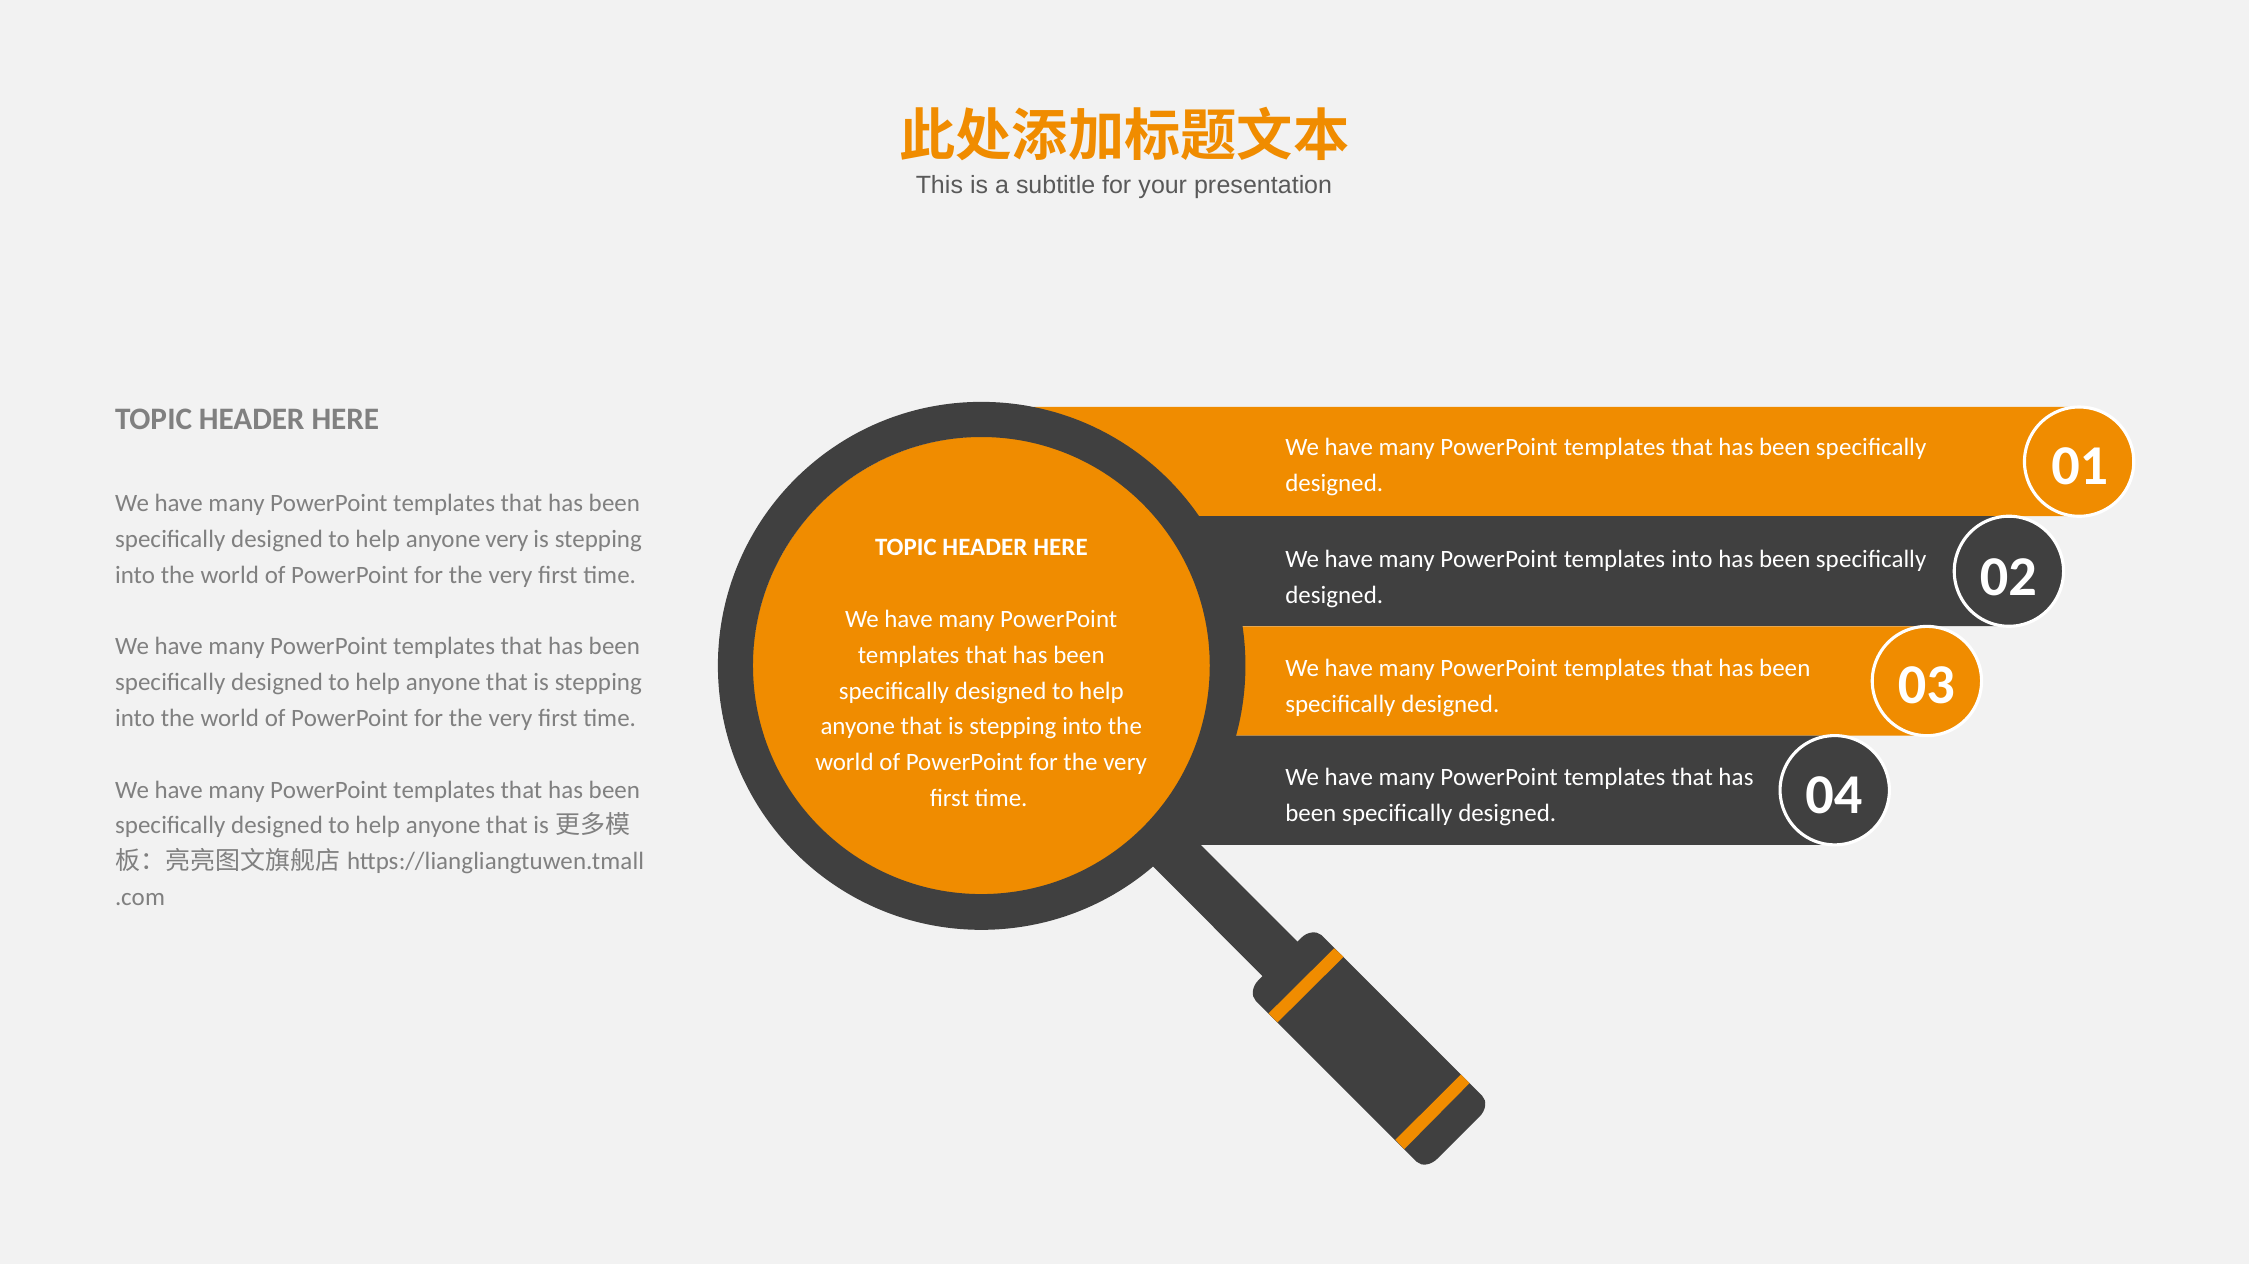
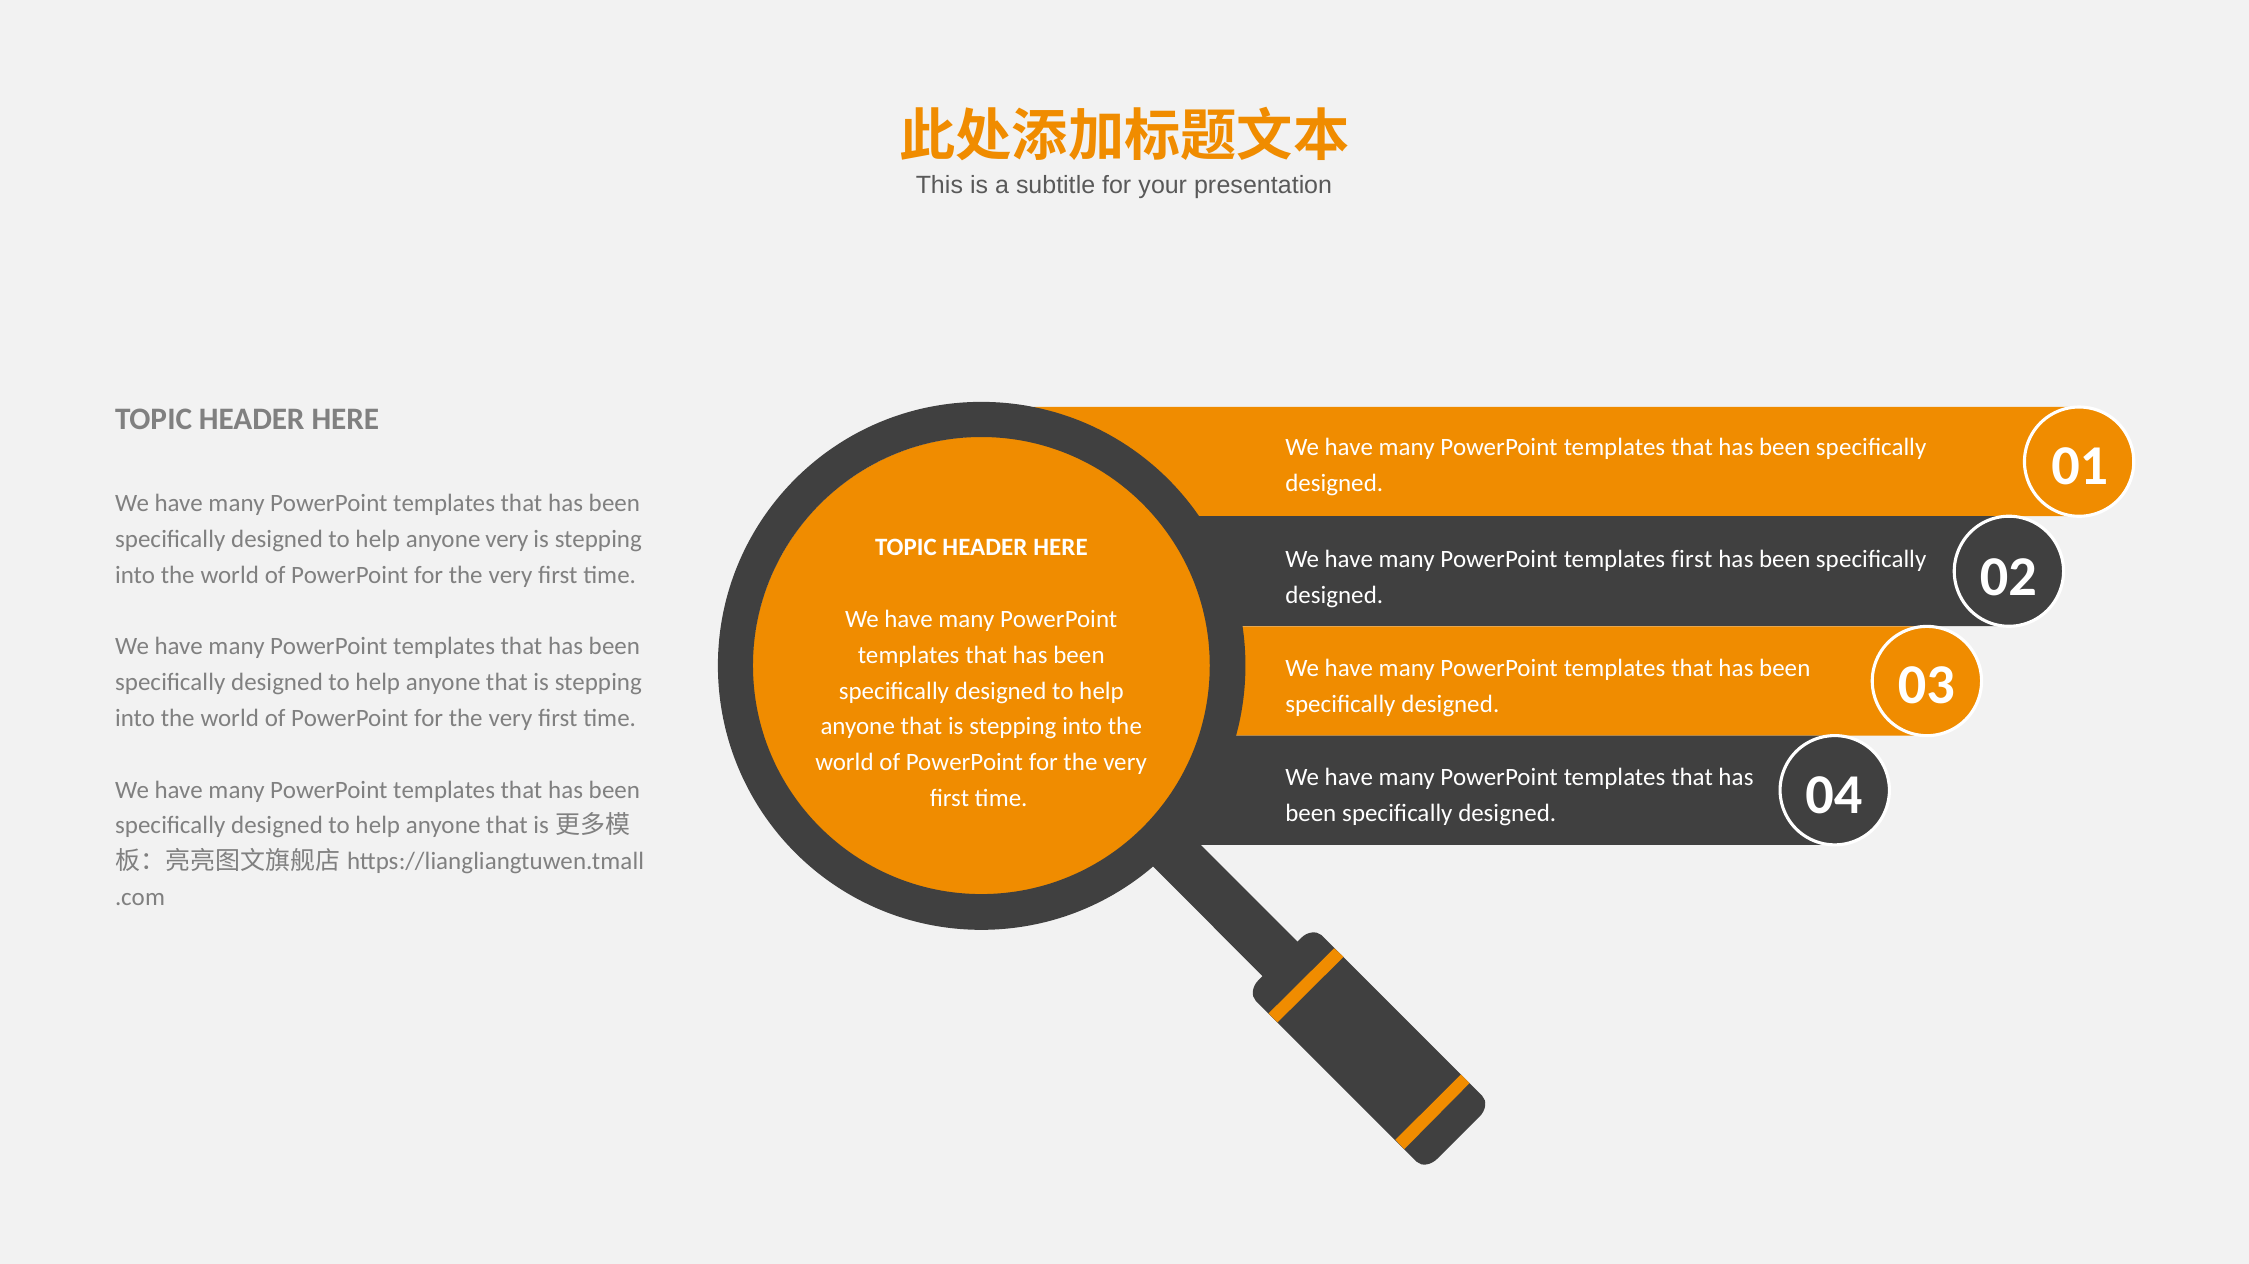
templates into: into -> first (1692, 560)
